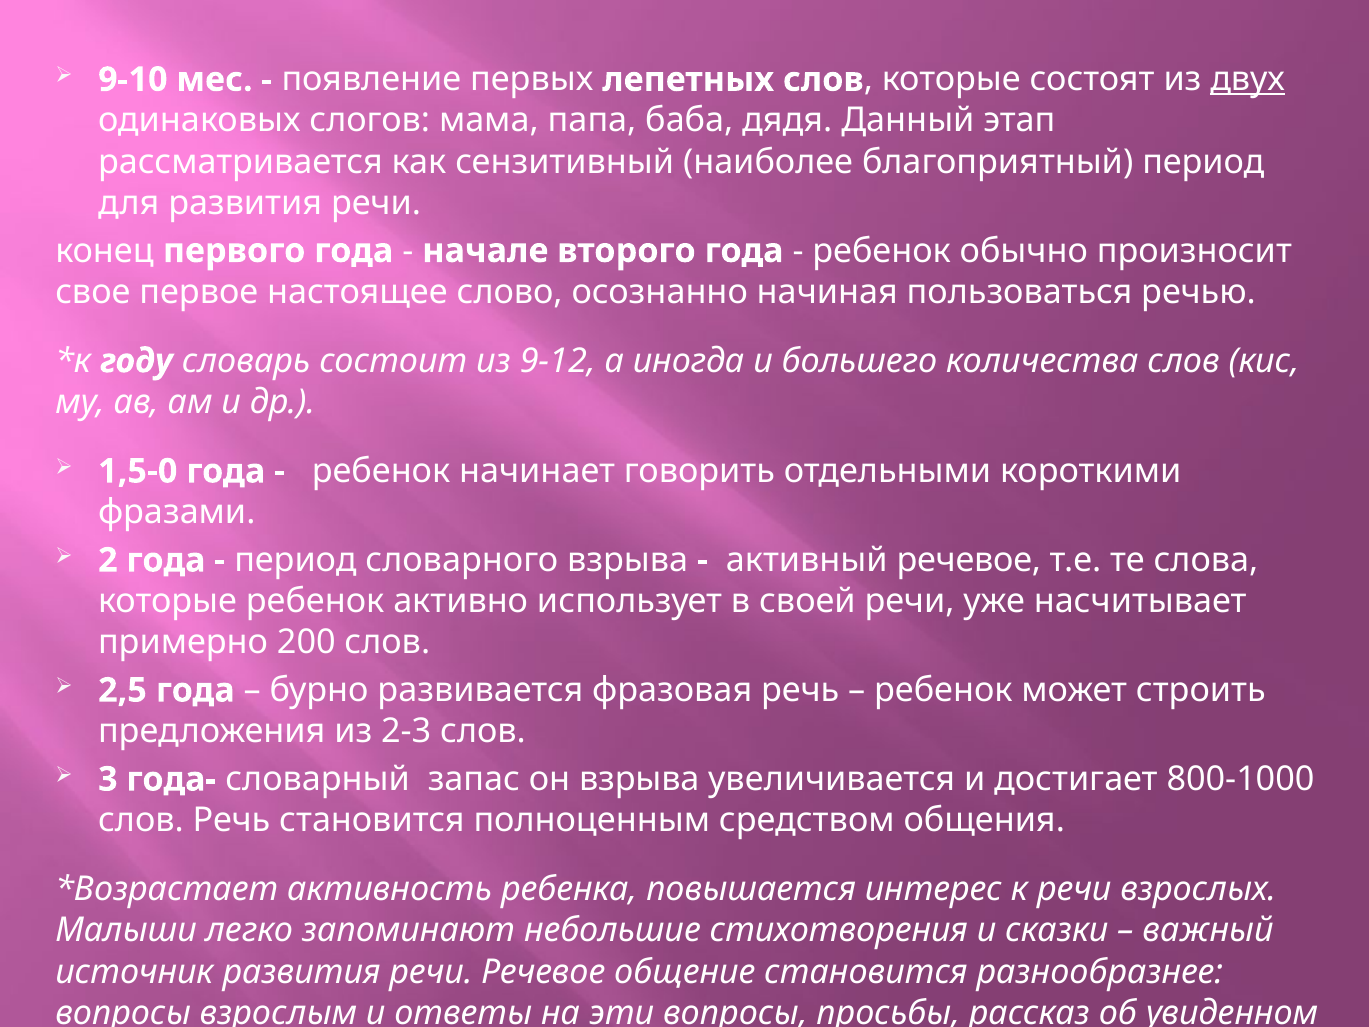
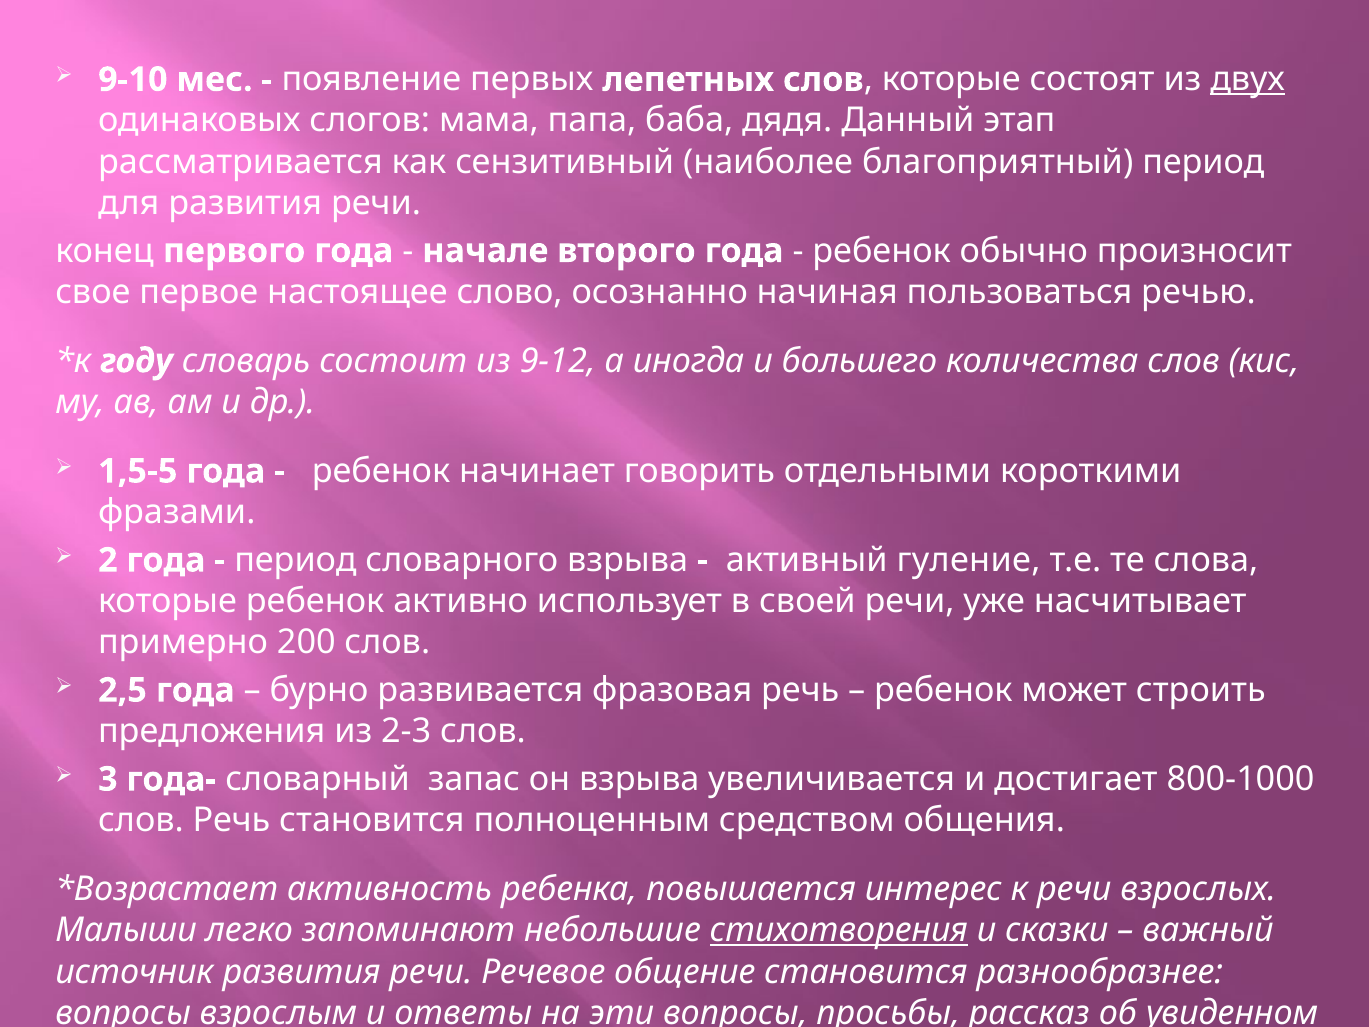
1,5-0: 1,5-0 -> 1,5-5 (138, 471)
активный речевое: речевое -> гуление (969, 560)
стихотворения underline: none -> present (839, 930)
